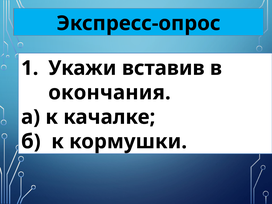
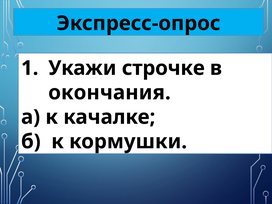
вставив: вставив -> строчке (163, 68)
